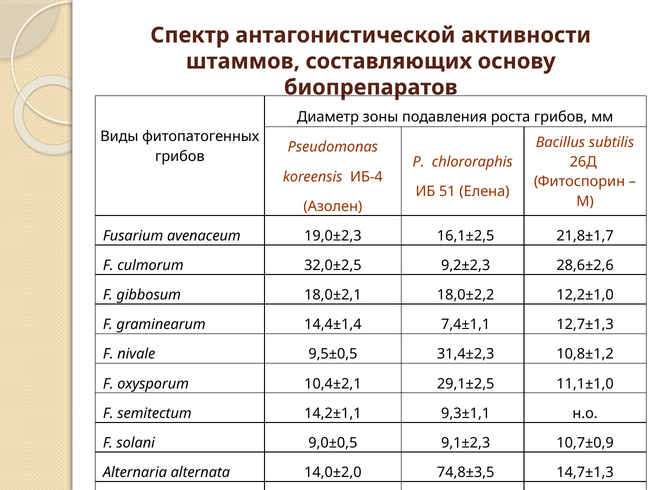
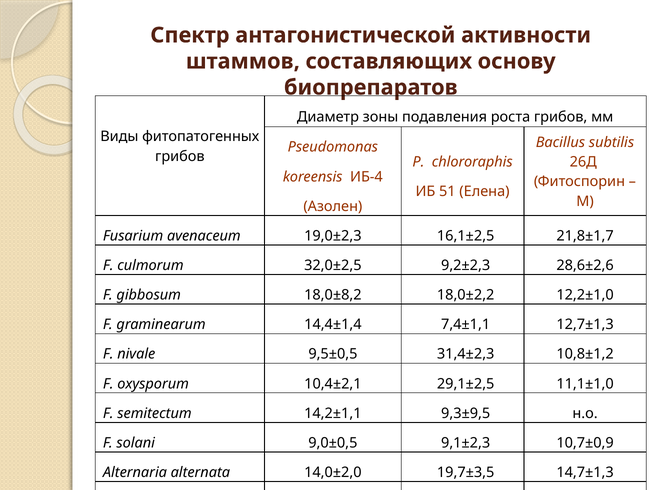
18,0±2,1: 18,0±2,1 -> 18,0±8,2 (333, 295)
9,3±1,1: 9,3±1,1 -> 9,3±9,5 (466, 414)
74,8±3,5: 74,8±3,5 -> 19,7±3,5 (466, 473)
